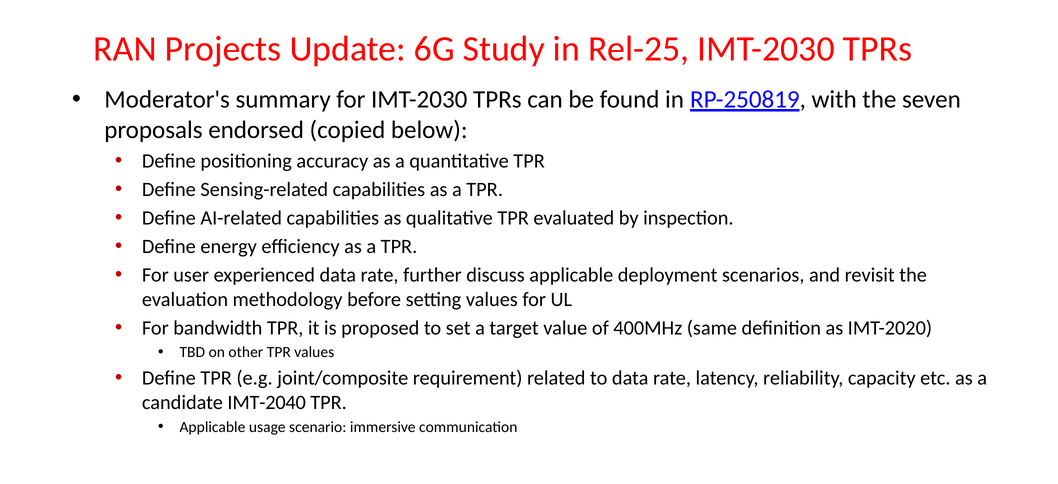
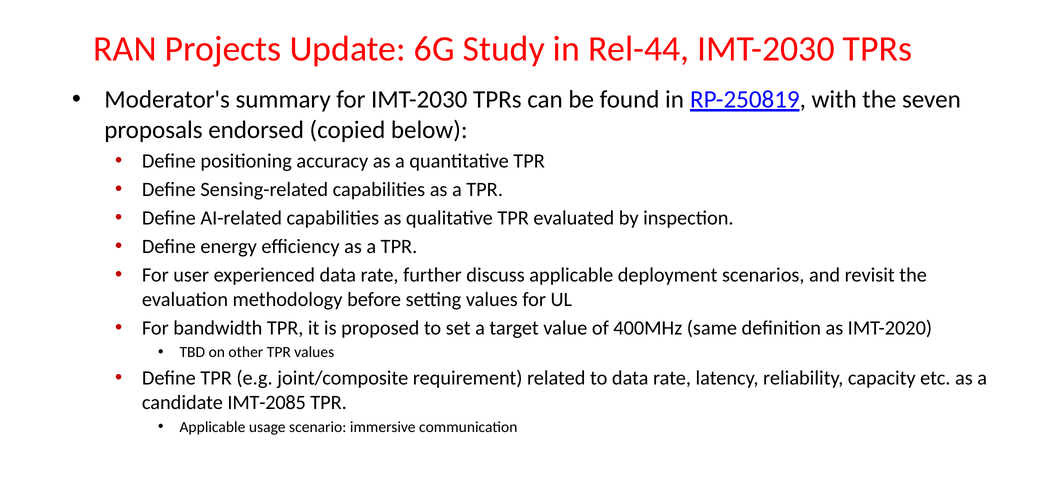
Rel-25: Rel-25 -> Rel-44 (639, 49)
IMT-2040: IMT-2040 -> IMT-2085 (267, 403)
